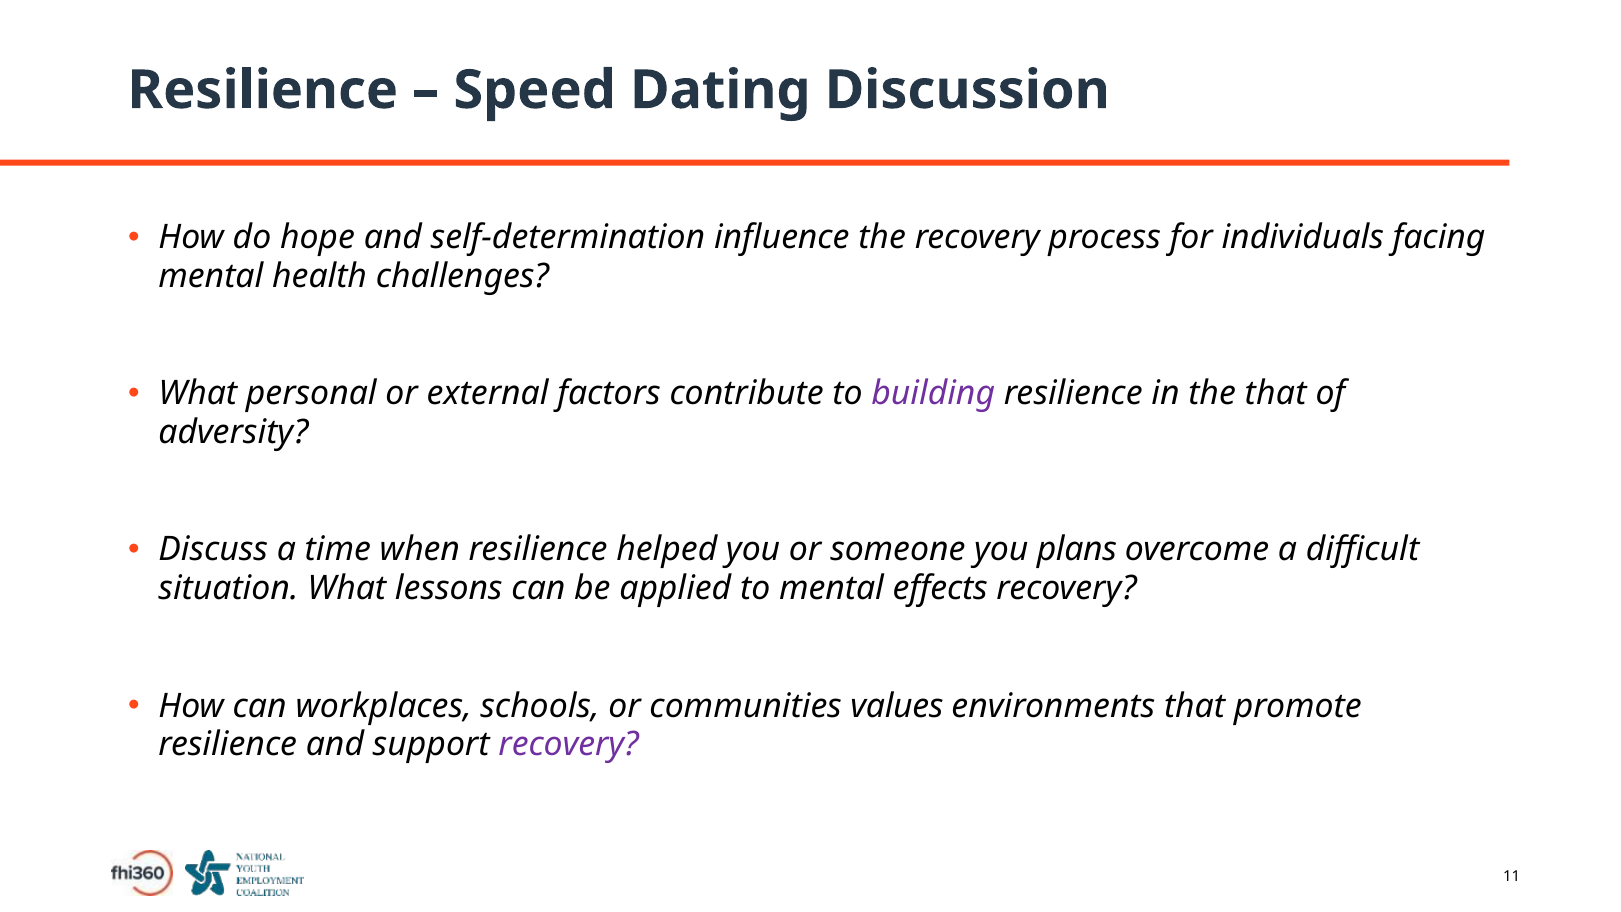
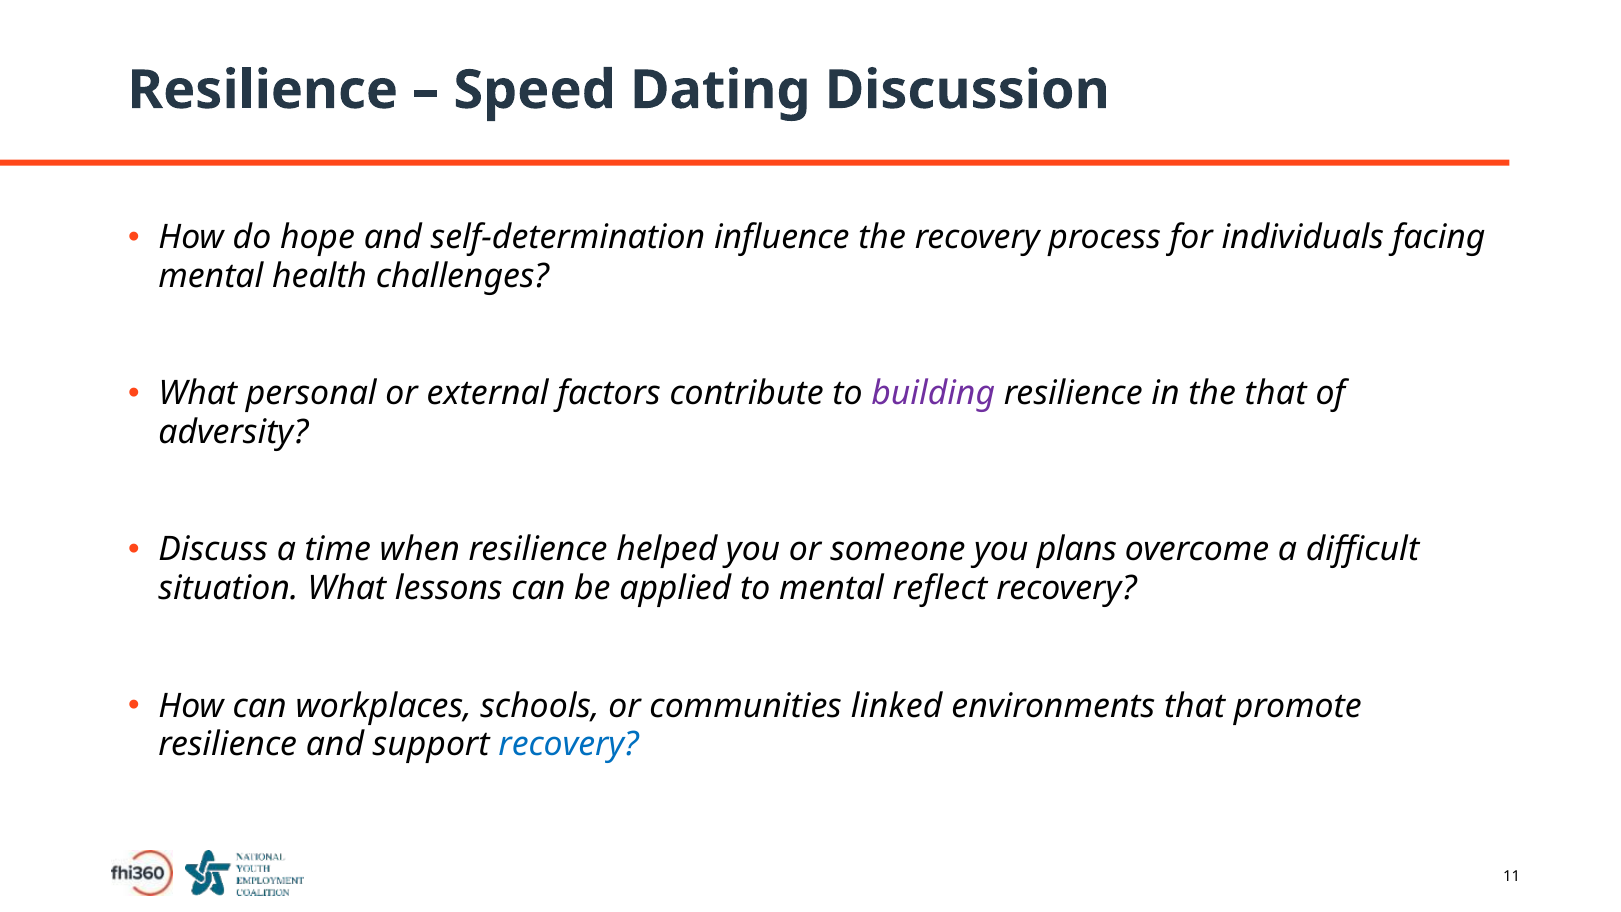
effects: effects -> reflect (940, 588)
values: values -> linked (897, 706)
recovery colour: purple -> blue (568, 744)
